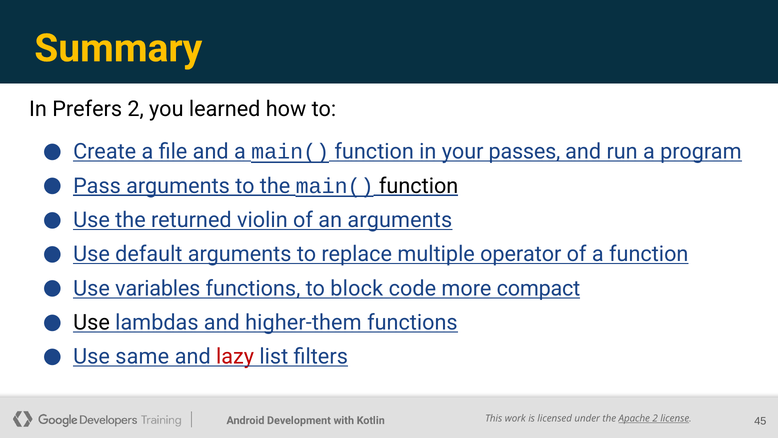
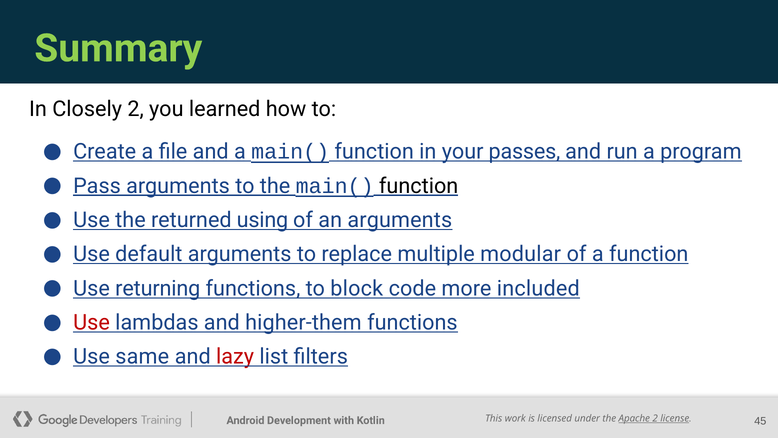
Summary colour: yellow -> light green (118, 48)
Prefers: Prefers -> Closely (87, 109)
violin: violin -> using (262, 220)
operator: operator -> modular (521, 254)
variables: variables -> returning (158, 288)
compact: compact -> included (538, 288)
Use colour: black -> red (92, 322)
